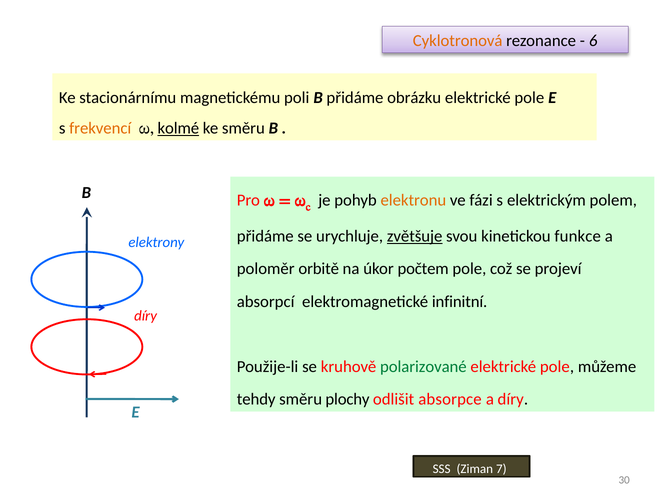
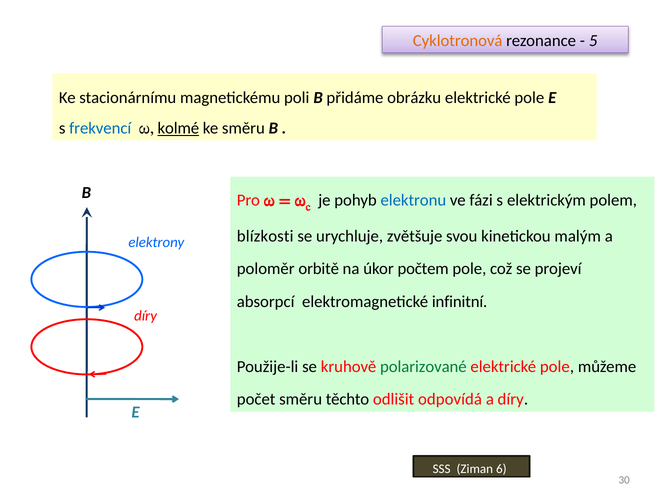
6: 6 -> 5 (593, 41)
frekvencí colour: orange -> blue (100, 128)
elektronu colour: orange -> blue (413, 200)
přidáme: přidáme -> blízkosti (265, 236)
zvětšuje underline: present -> none (415, 236)
funkce: funkce -> malým (578, 236)
tehdy: tehdy -> počet (256, 399)
plochy: plochy -> těchto (347, 399)
absorpce: absorpce -> odpovídá (450, 399)
7: 7 -> 6 (501, 468)
